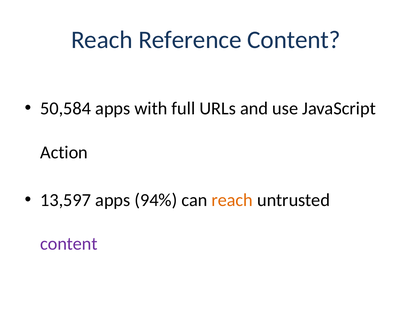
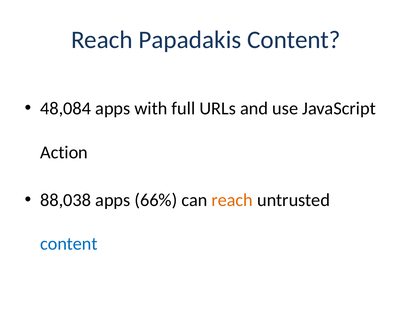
Reference: Reference -> Papadakis (190, 40)
50,584: 50,584 -> 48,084 (66, 108)
13,597: 13,597 -> 88,038 (66, 200)
94%: 94% -> 66% (156, 200)
content colour: purple -> blue (69, 244)
